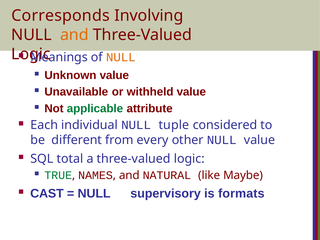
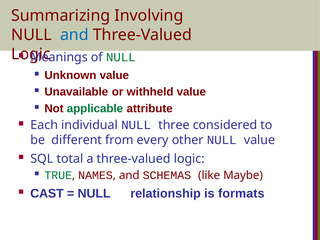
Corresponds: Corresponds -> Summarizing (61, 16)
and colour: orange -> blue (74, 35)
NULL colour: orange -> green (121, 57)
tuple: tuple -> three (174, 125)
NATURAL: NATURAL -> SCHEMAS (167, 175)
supervisory: supervisory -> relationship (166, 193)
